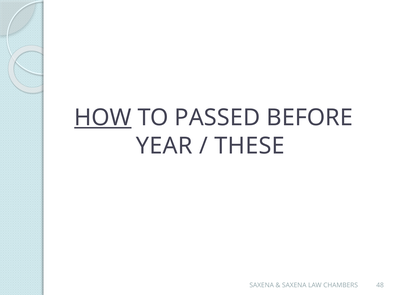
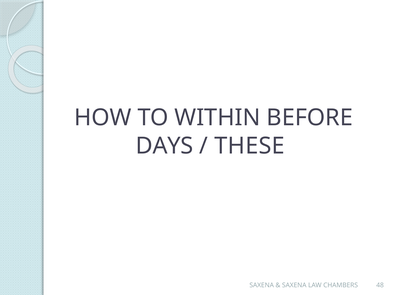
HOW underline: present -> none (103, 118)
PASSED: PASSED -> WITHIN (217, 118)
YEAR: YEAR -> DAYS (164, 146)
